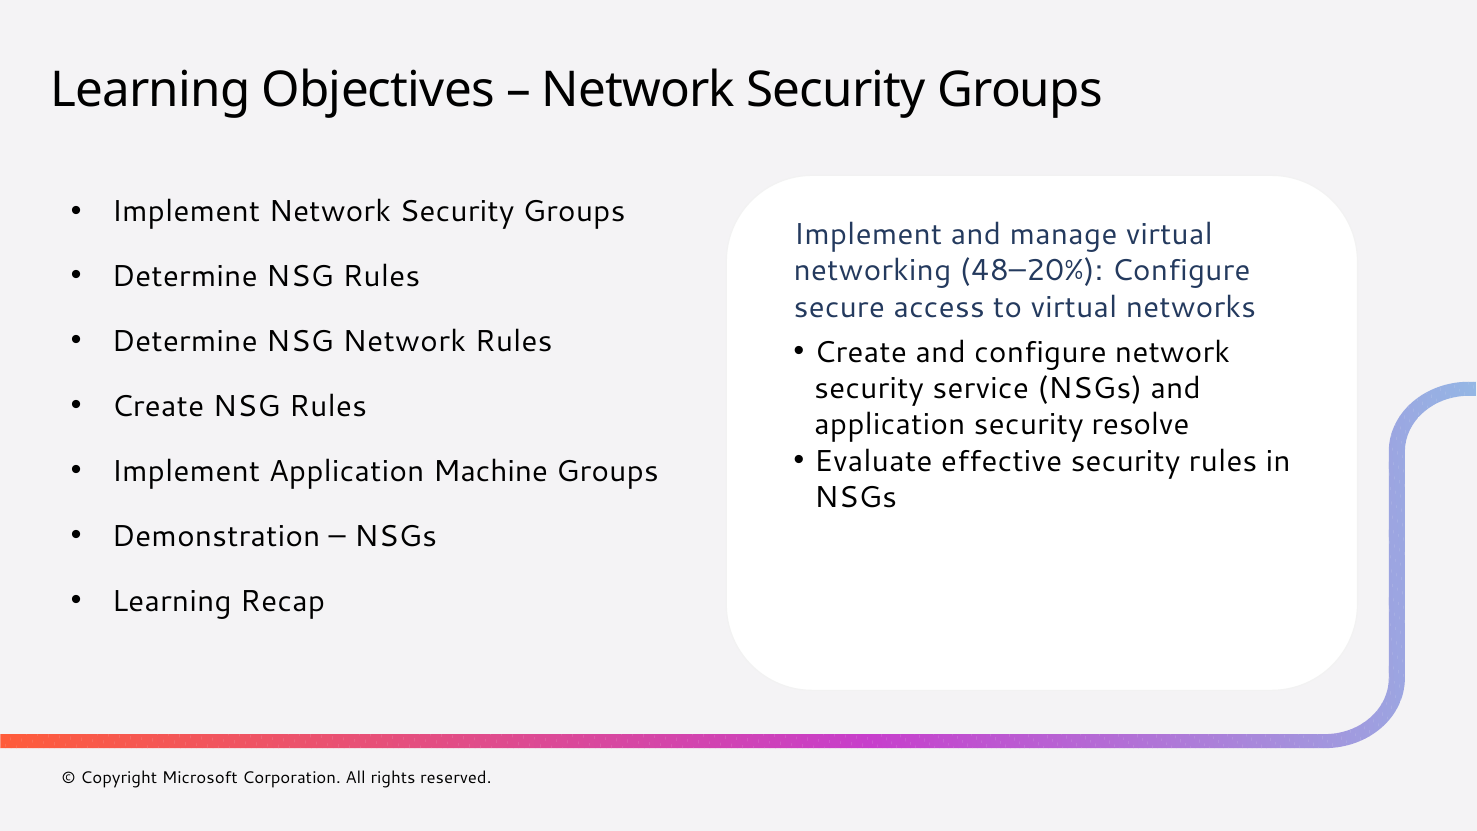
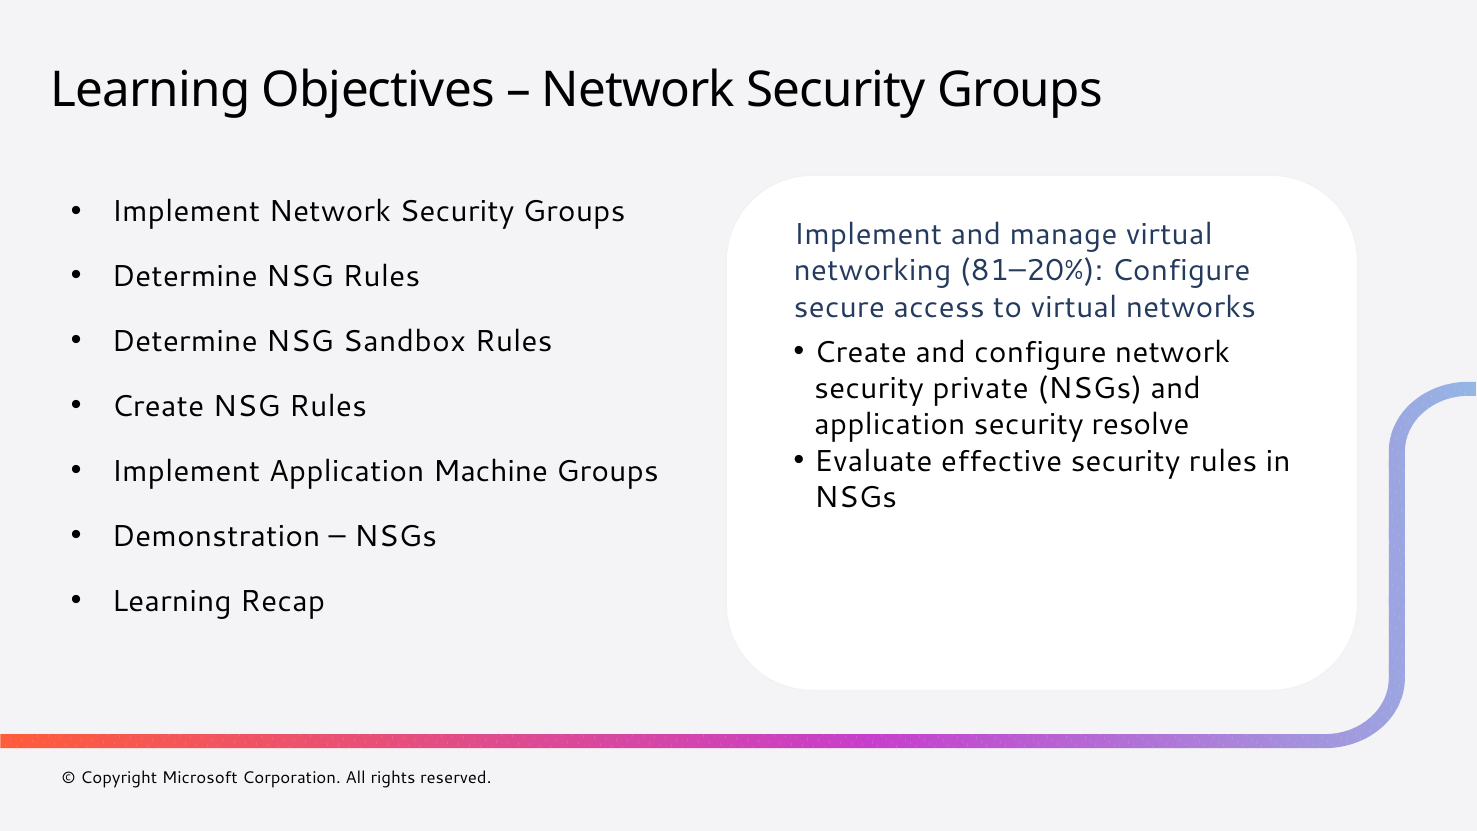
48–20%: 48–20% -> 81–20% (1031, 271)
NSG Network: Network -> Sandbox (404, 341)
service: service -> private (981, 388)
